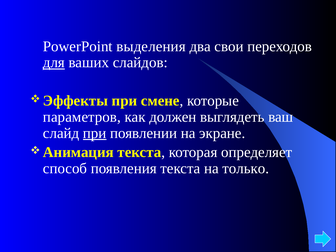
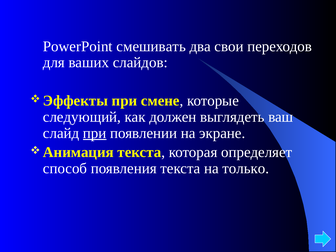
выделения: выделения -> смешивать (151, 46)
для underline: present -> none (54, 63)
параметров: параметров -> следующий (82, 117)
